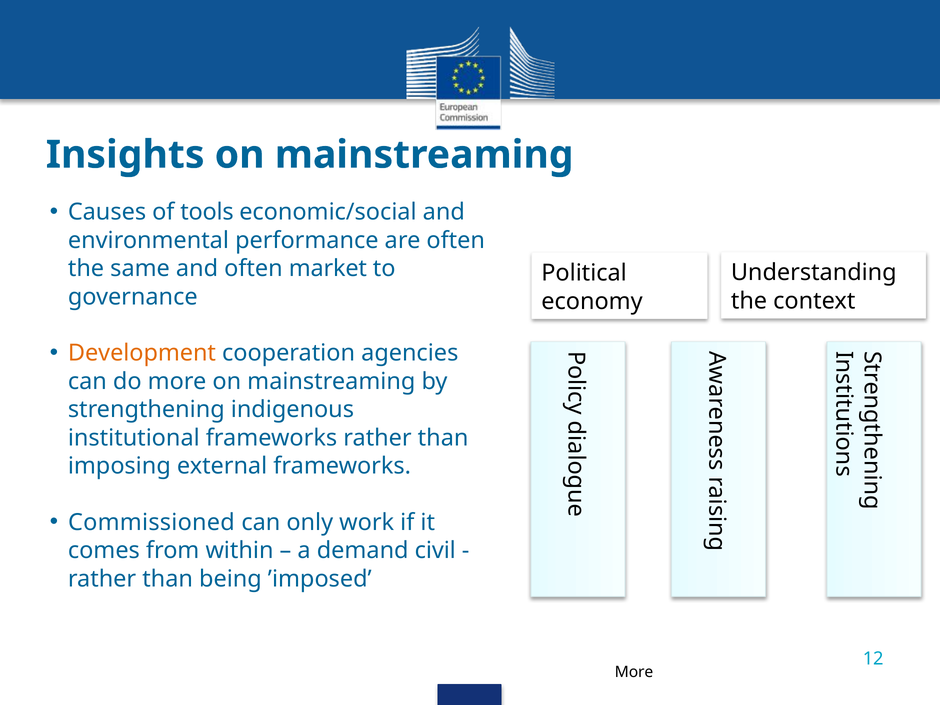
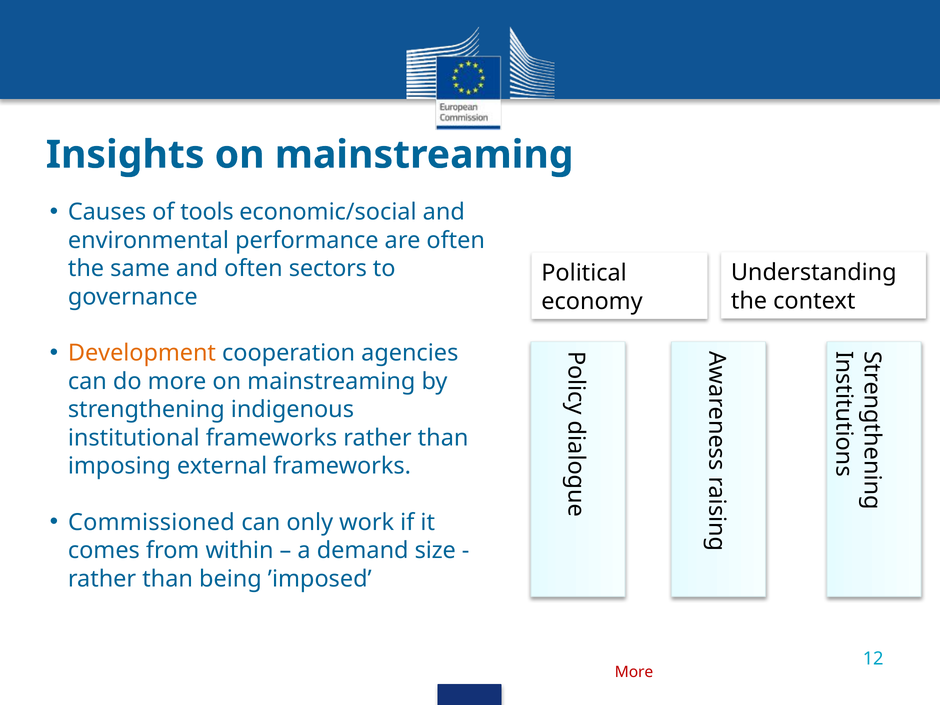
market: market -> sectors (328, 269)
civil: civil -> size (435, 551)
More colour: black -> red (634, 672)
